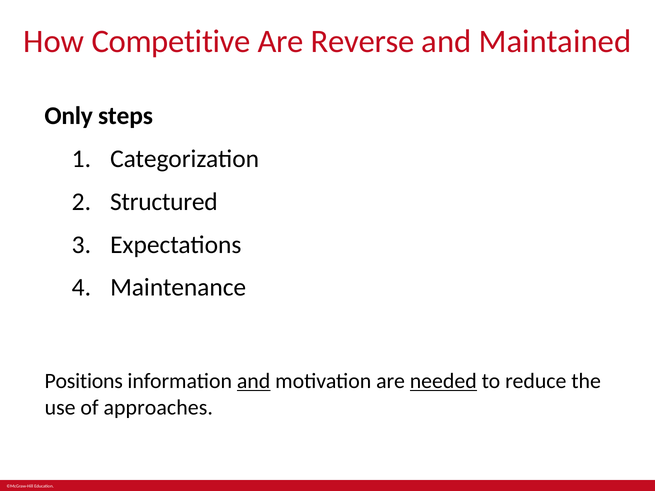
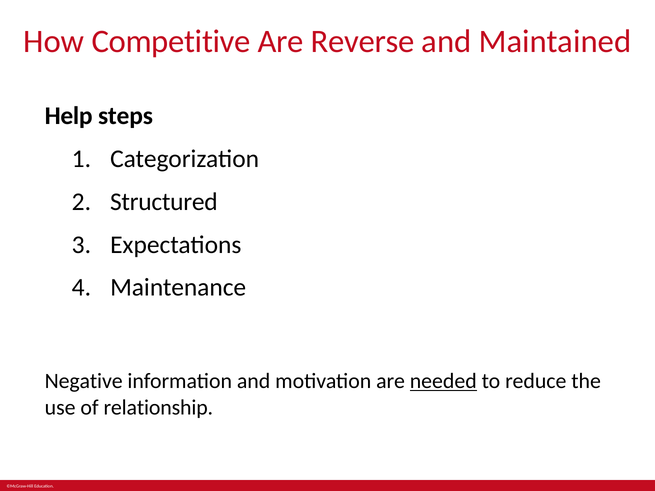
Only: Only -> Help (69, 116)
Positions: Positions -> Negative (84, 381)
and underline: present -> none (254, 381)
approaches: approaches -> relationship (158, 408)
